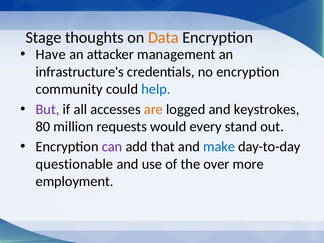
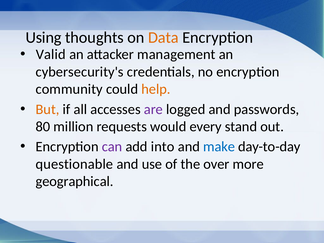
Stage: Stage -> Using (44, 38)
Have: Have -> Valid (51, 54)
infrastructure's: infrastructure's -> cybersecurity's (80, 72)
help colour: blue -> orange (156, 89)
But colour: purple -> orange (48, 109)
are colour: orange -> purple (153, 109)
keystrokes: keystrokes -> passwords (267, 109)
that: that -> into (163, 147)
employment: employment -> geographical (75, 181)
